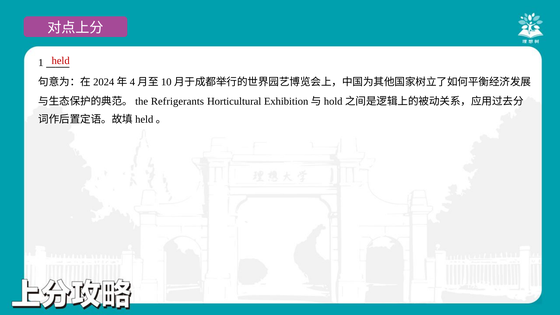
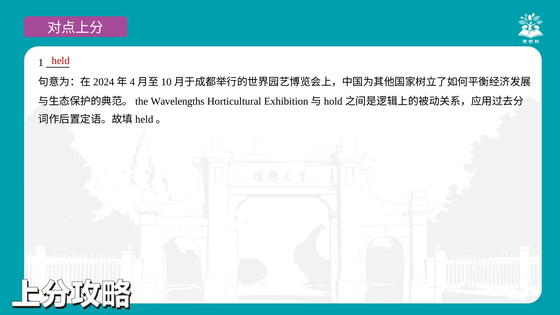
Refrigerants: Refrigerants -> Wavelengths (178, 101)
